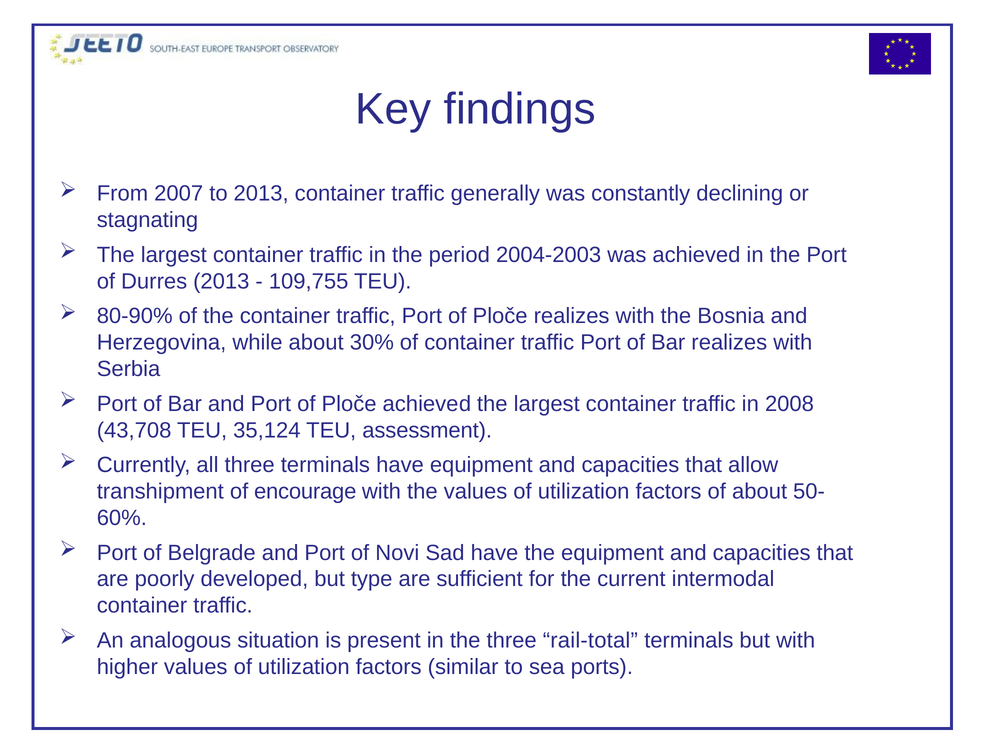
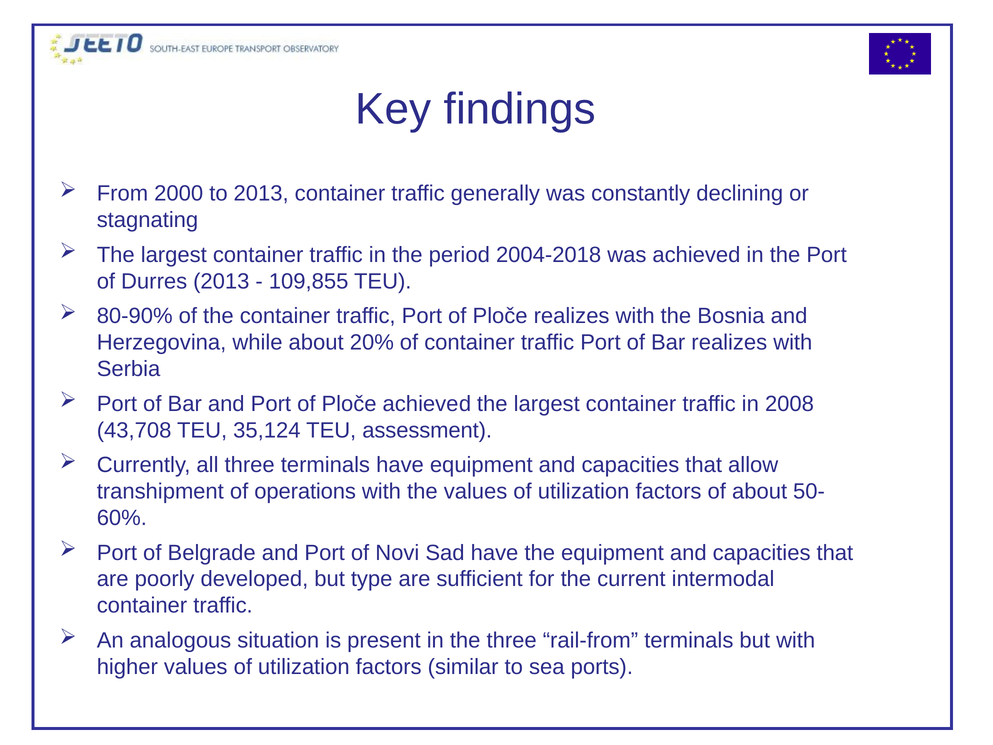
2007: 2007 -> 2000 (179, 194)
2004-2003: 2004-2003 -> 2004-2018 (549, 255)
109,755: 109,755 -> 109,855 (309, 281)
30%: 30% -> 20% (372, 342)
encourage: encourage -> operations (305, 491)
rail-total: rail-total -> rail-from (590, 640)
